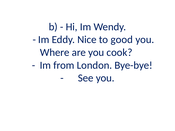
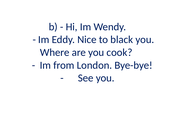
good: good -> black (122, 40)
